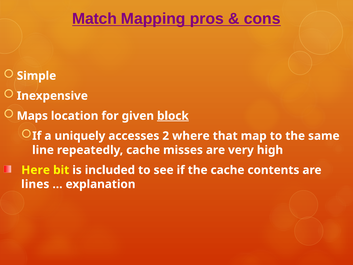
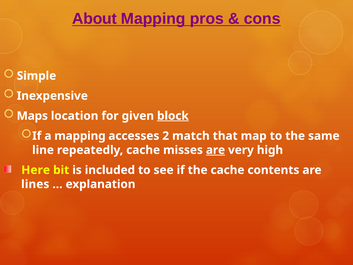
Match: Match -> About (95, 19)
a uniquely: uniquely -> mapping (80, 136)
where: where -> match (191, 136)
are underline: none -> present (215, 150)
